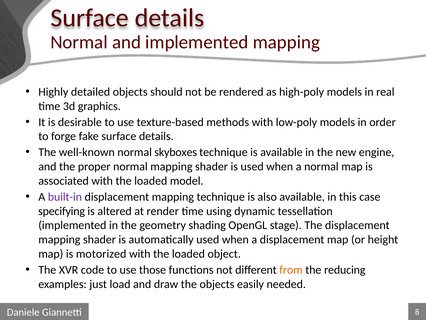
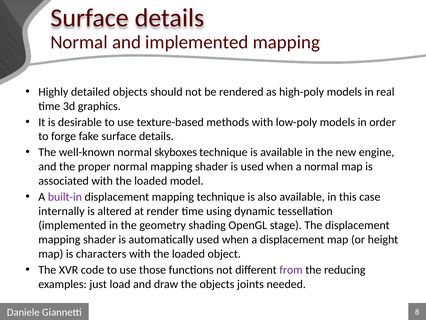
specifying: specifying -> internally (61, 211)
motorized: motorized -> characters (101, 254)
from colour: orange -> purple (291, 270)
easily: easily -> joints (250, 284)
